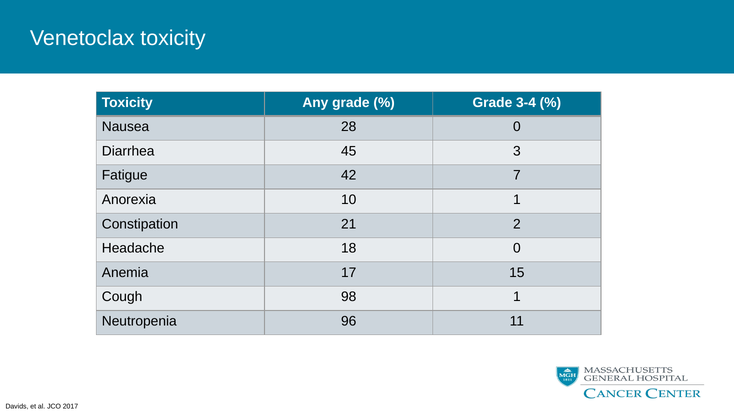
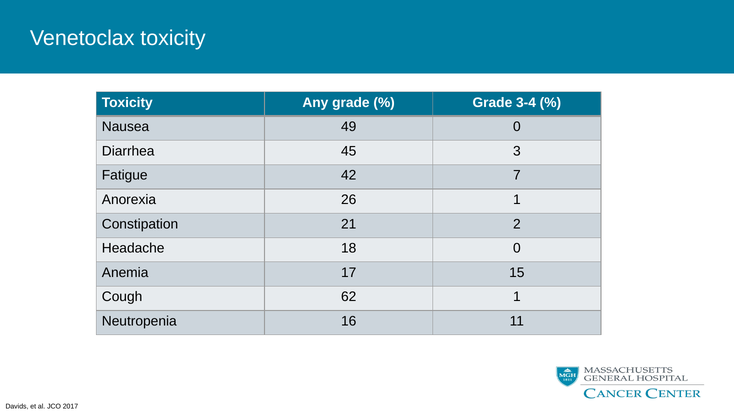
28: 28 -> 49 (349, 127)
10: 10 -> 26 (349, 200)
98: 98 -> 62 (349, 297)
96: 96 -> 16 (349, 321)
